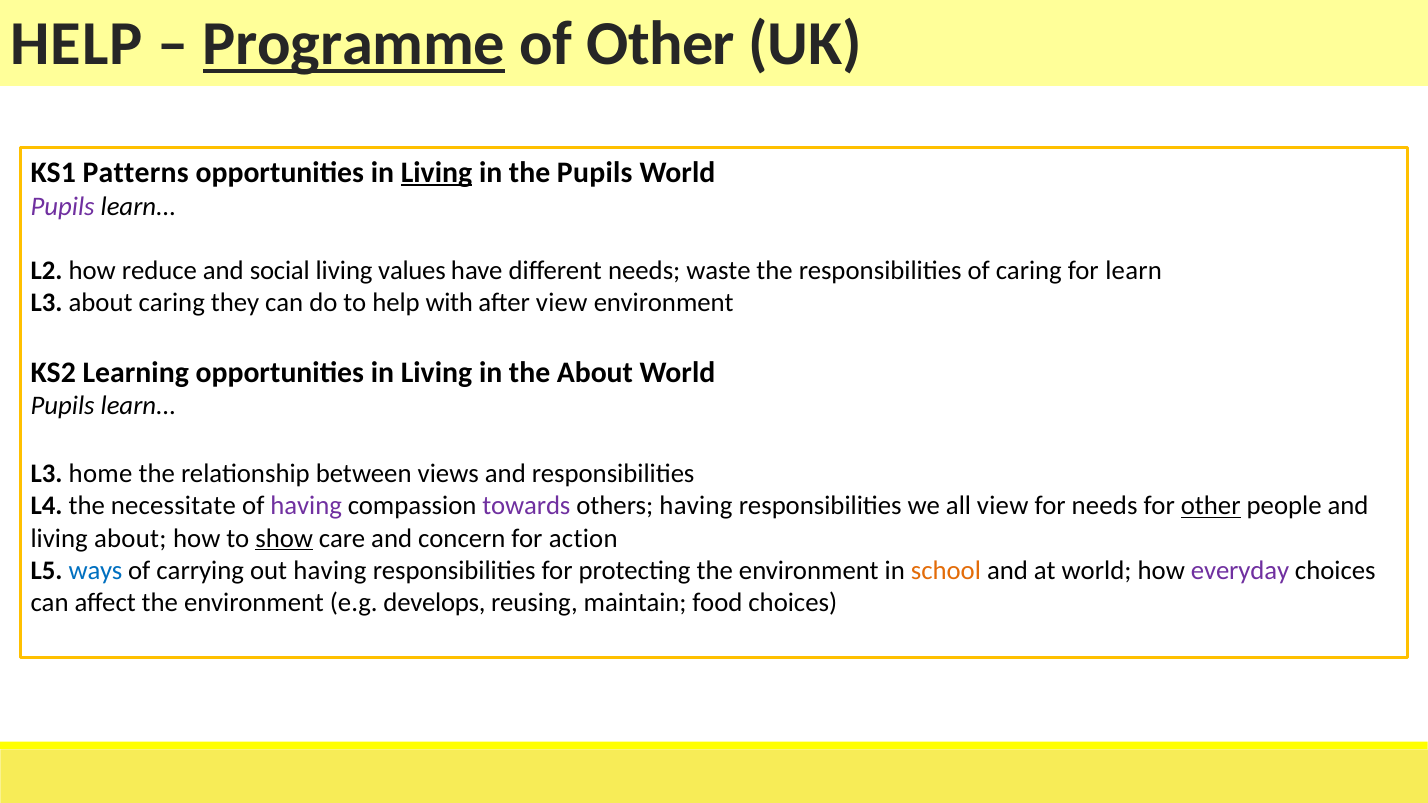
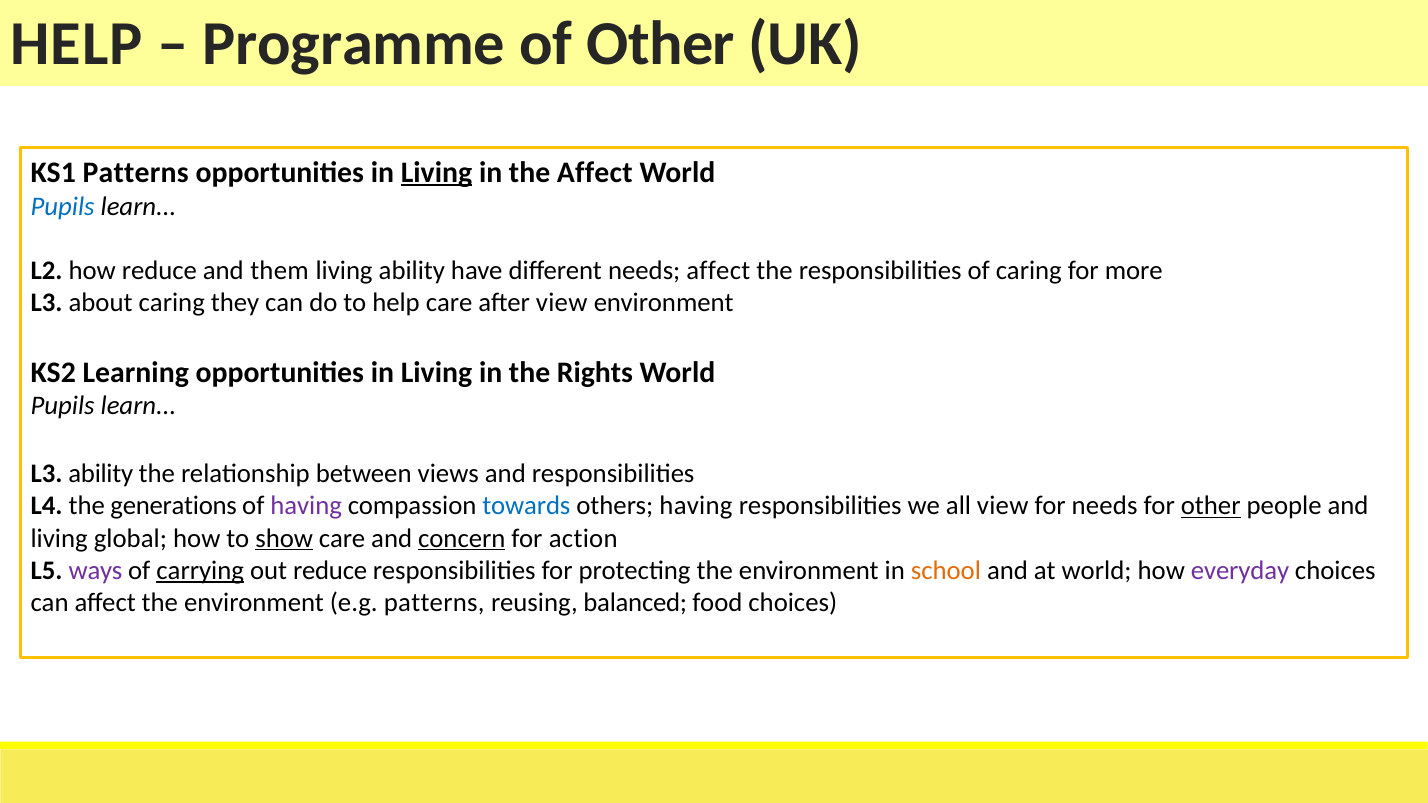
Programme underline: present -> none (354, 44)
the Pupils: Pupils -> Affect (595, 173)
Pupils colour: purple -> blue (63, 206)
social: social -> them (279, 271)
living values: values -> ability (412, 271)
needs waste: waste -> affect (718, 271)
for learn: learn -> more (1134, 271)
help with: with -> care (449, 303)
the About: About -> Rights (595, 373)
L3 home: home -> ability (101, 474)
necessitate: necessitate -> generations (174, 506)
towards colour: purple -> blue (526, 506)
living about: about -> global (130, 538)
concern underline: none -> present (462, 538)
ways colour: blue -> purple (96, 570)
carrying underline: none -> present (200, 570)
out having: having -> reduce (330, 570)
e.g develops: develops -> patterns (434, 603)
maintain: maintain -> balanced (635, 603)
